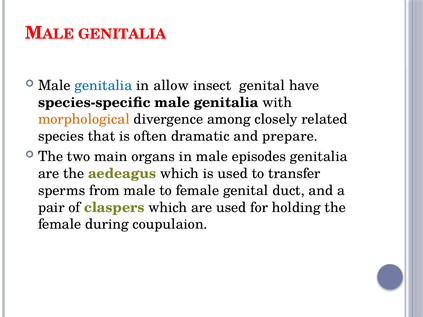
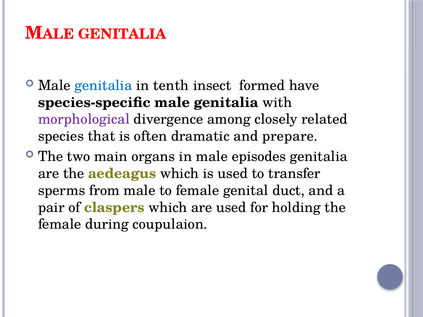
allow: allow -> tenth (171, 86)
insect genital: genital -> formed (262, 86)
morphological colour: orange -> purple (84, 119)
